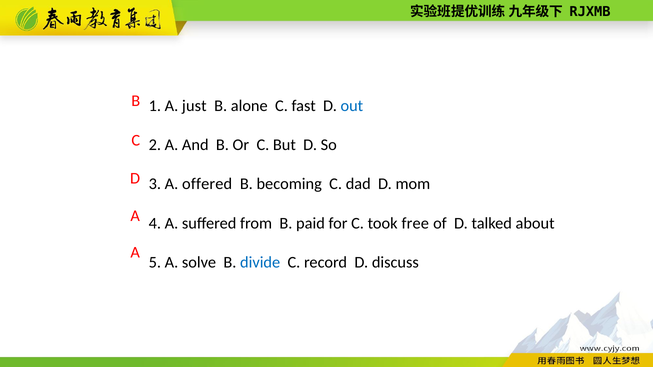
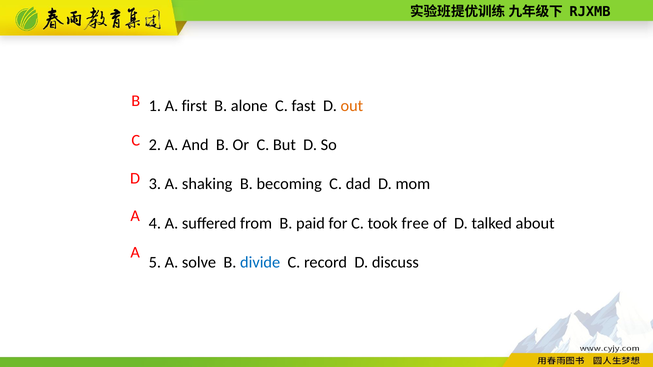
just: just -> first (194, 106)
out colour: blue -> orange (352, 106)
offered: offered -> shaking (207, 184)
